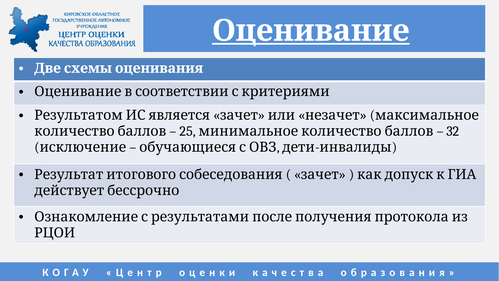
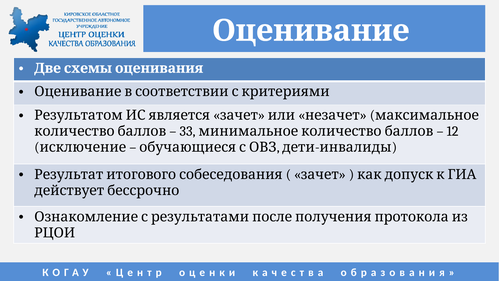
Оценивание underline: present -> none (311, 31)
25: 25 -> 33 (188, 131)
32: 32 -> 12 (453, 131)
